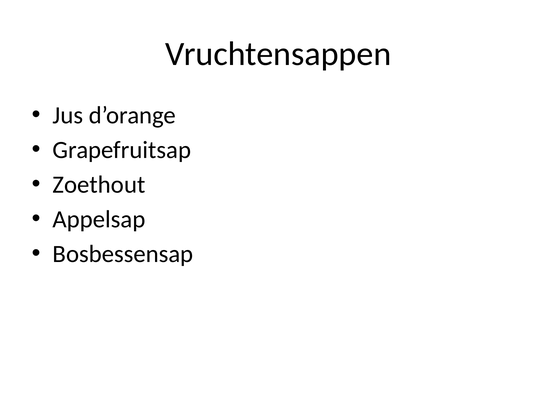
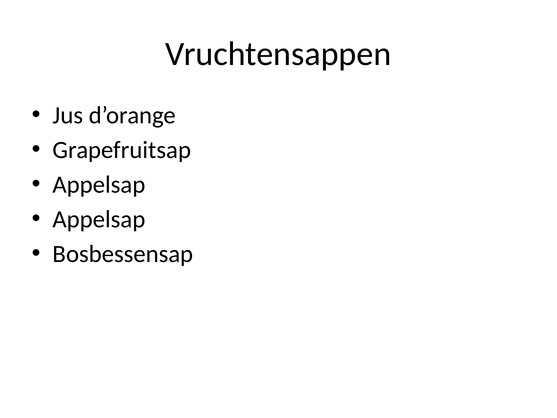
Zoethout: Zoethout -> Appelsap (99, 184)
